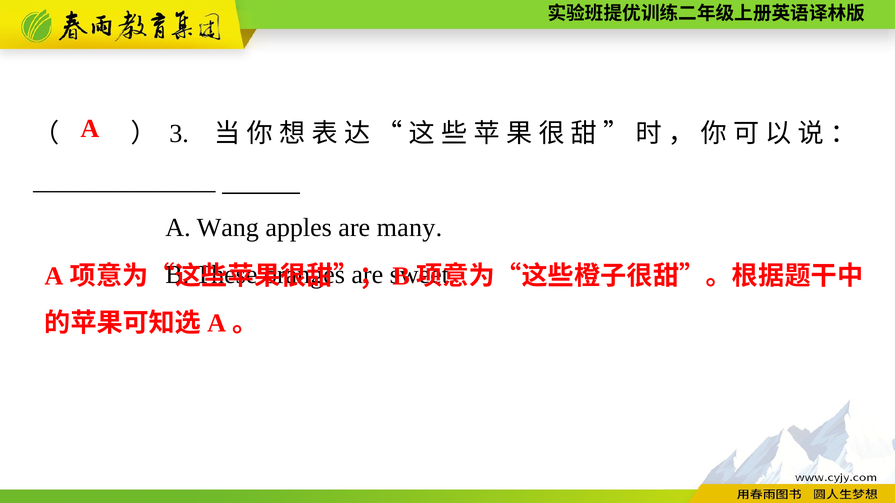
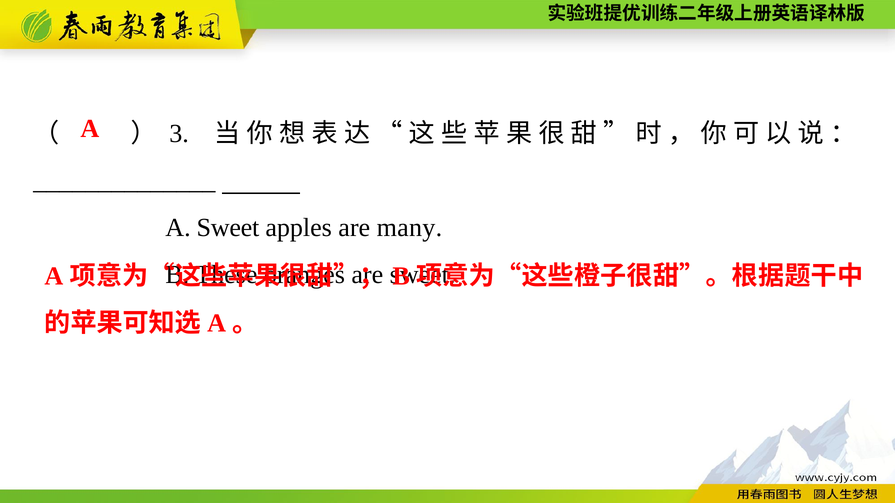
A Wang: Wang -> Sweet (228, 228)
